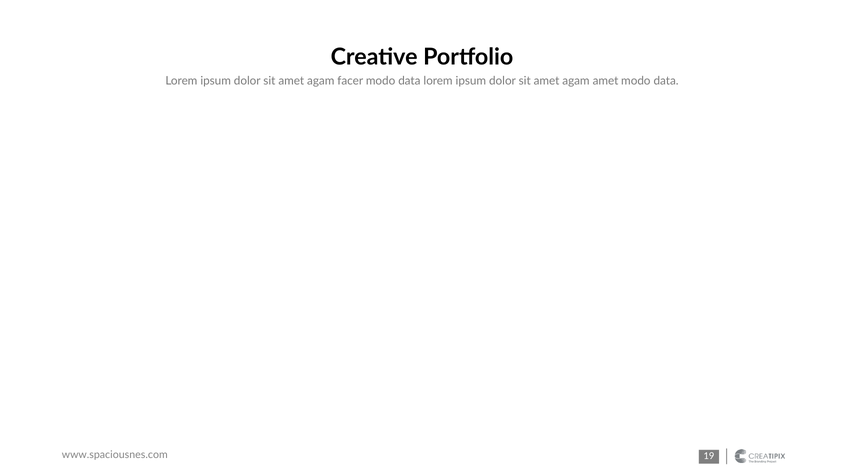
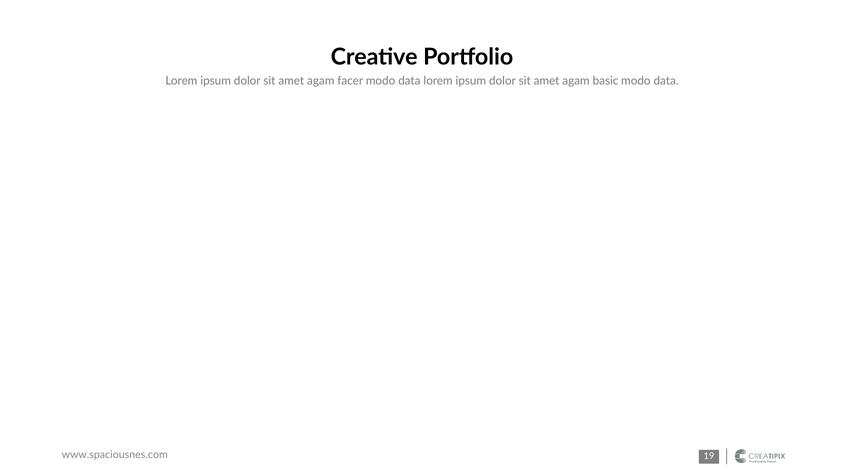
agam amet: amet -> basic (606, 81)
